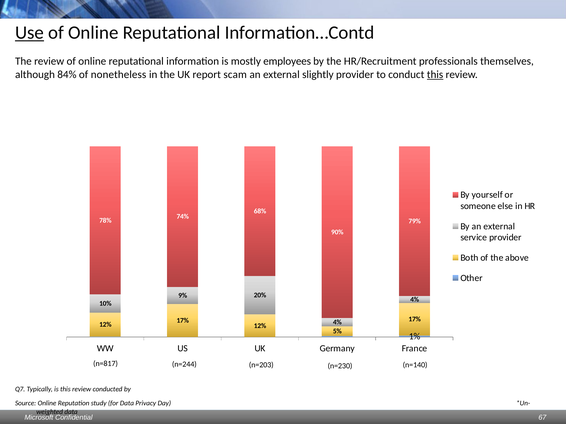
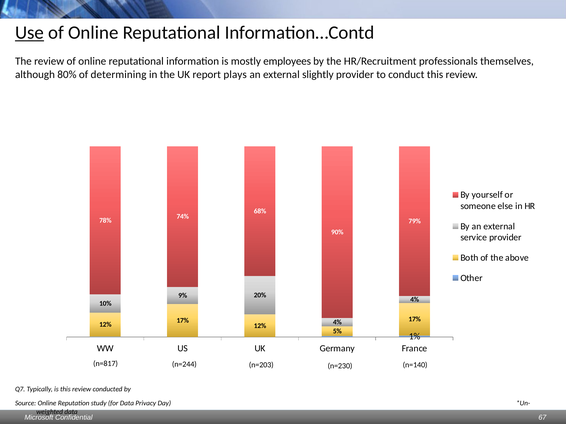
84%: 84% -> 80% (67, 75)
nonetheless: nonetheless -> determining (119, 75)
scam: scam -> plays (235, 75)
this underline: present -> none (435, 75)
